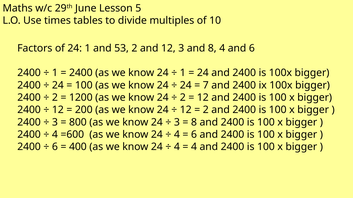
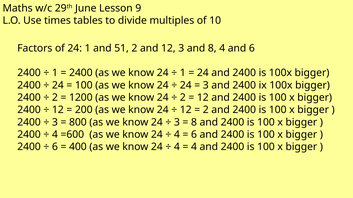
5: 5 -> 9 (138, 8)
53: 53 -> 51 (122, 48)
7: 7 -> 3 (206, 85)
